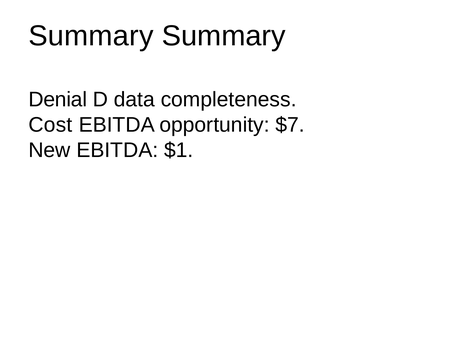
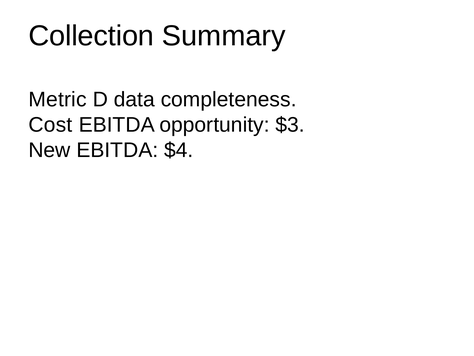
Summary: Summary -> Collection (91, 36)
Denial: Denial -> Metric (58, 99)
$7: $7 -> $3 (290, 125)
$1: $1 -> $4 (179, 150)
